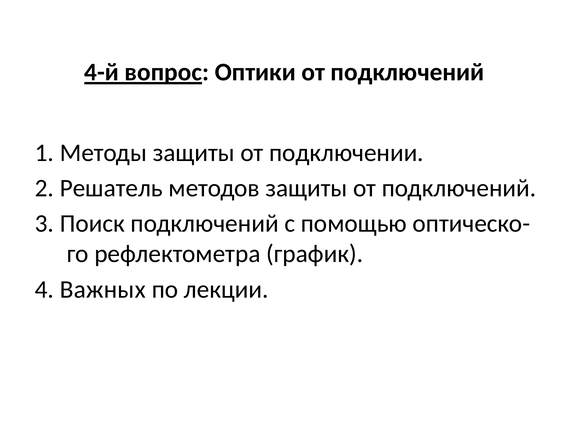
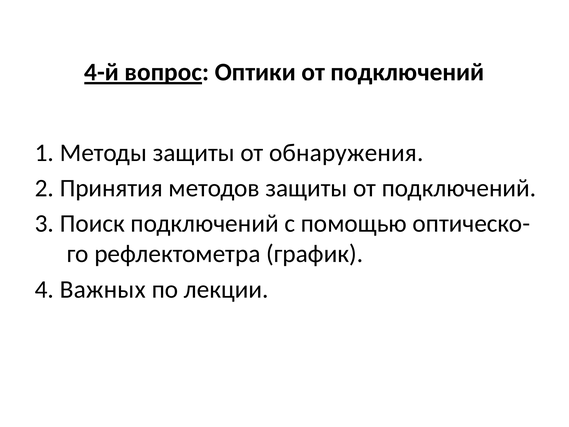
подключении: подключении -> обнаружения (346, 153)
Решатель: Решатель -> Принятия (111, 188)
